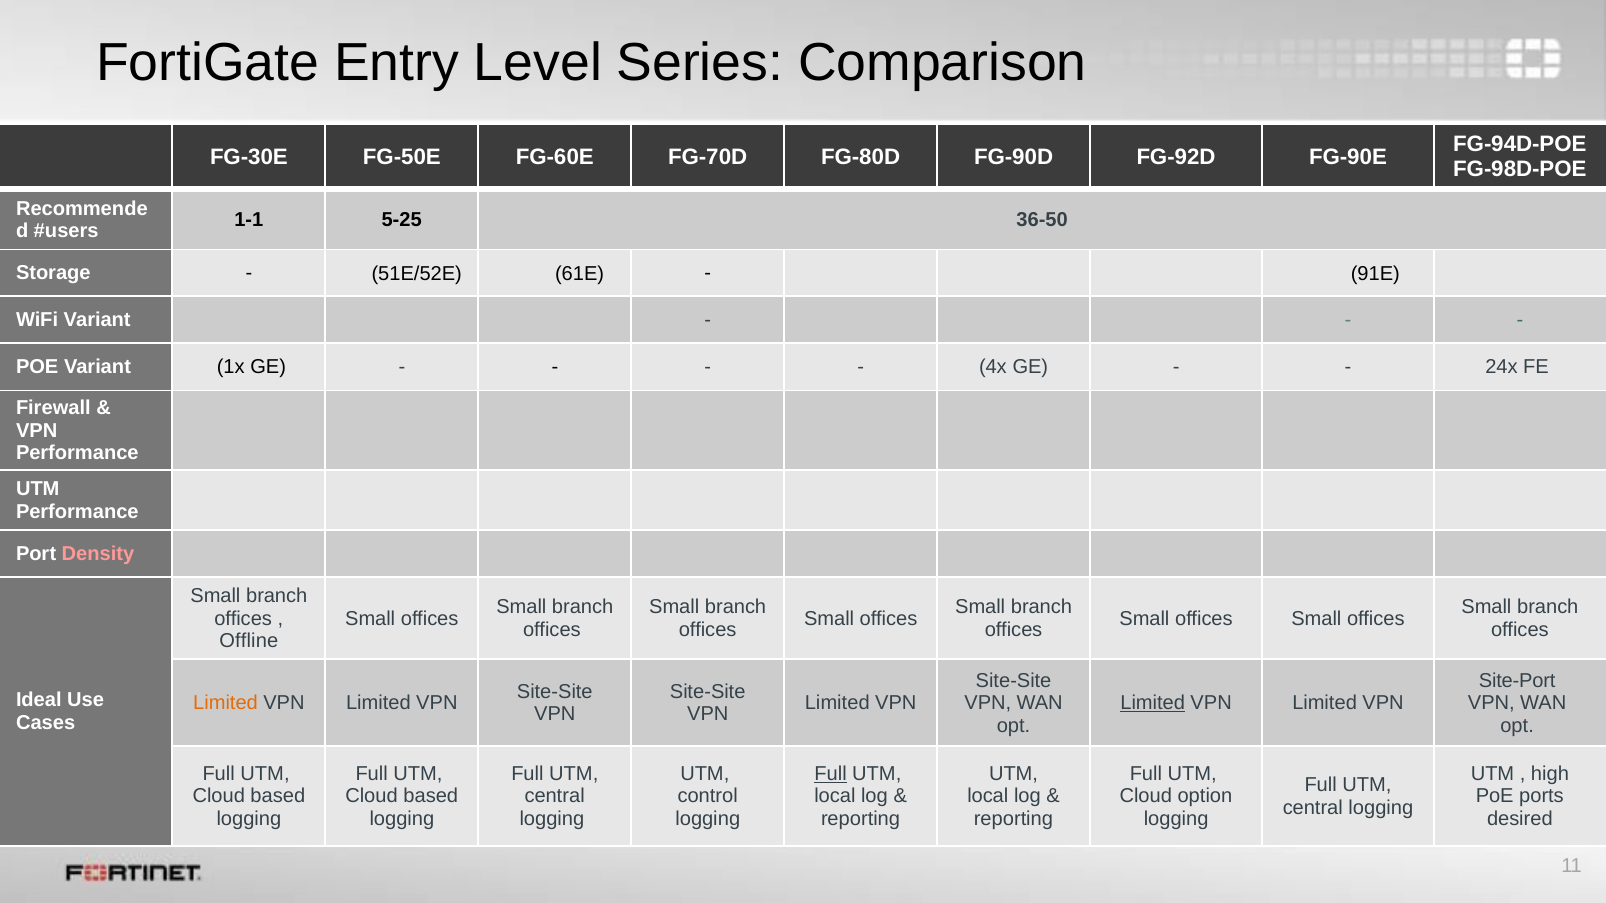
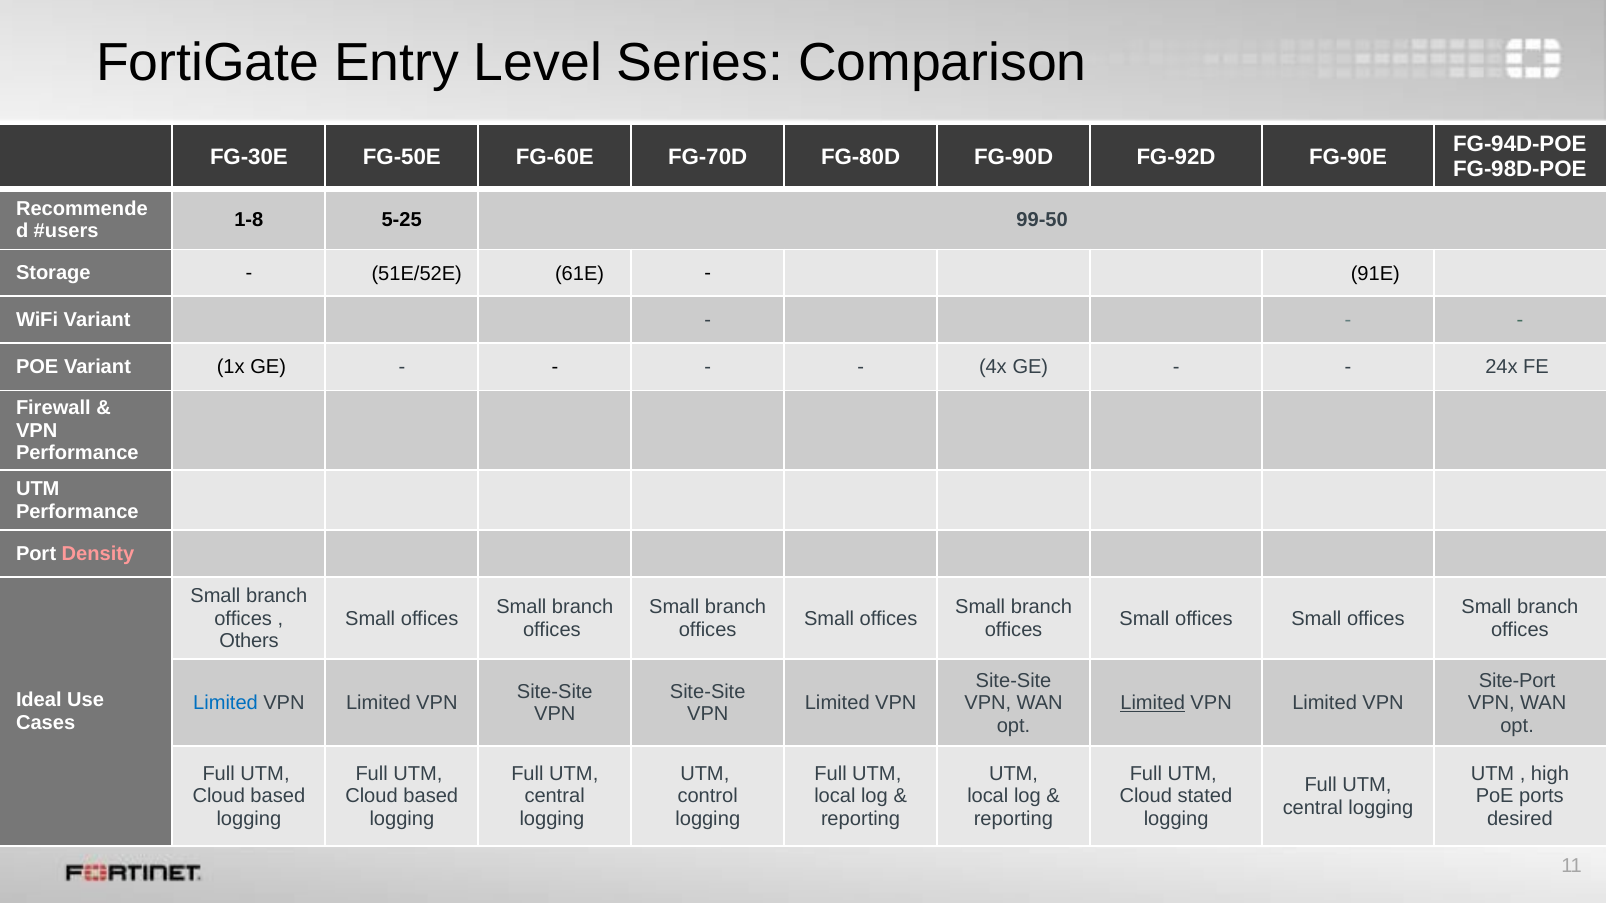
1-1: 1-1 -> 1-8 (249, 220)
36-50: 36-50 -> 99-50 (1042, 220)
Offline: Offline -> Others (249, 641)
Limited colour: orange -> blue (226, 703)
Full underline: present -> none (831, 774)
option: option -> stated (1205, 797)
